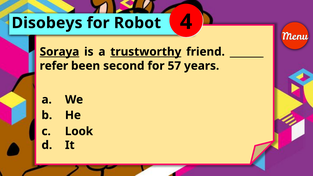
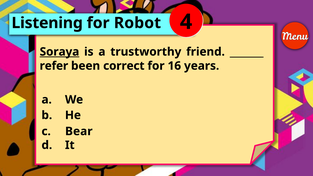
Disobeys: Disobeys -> Listening (47, 23)
trustworthy underline: present -> none (146, 52)
second: second -> correct (124, 66)
57: 57 -> 16 (174, 66)
Look: Look -> Bear (79, 131)
